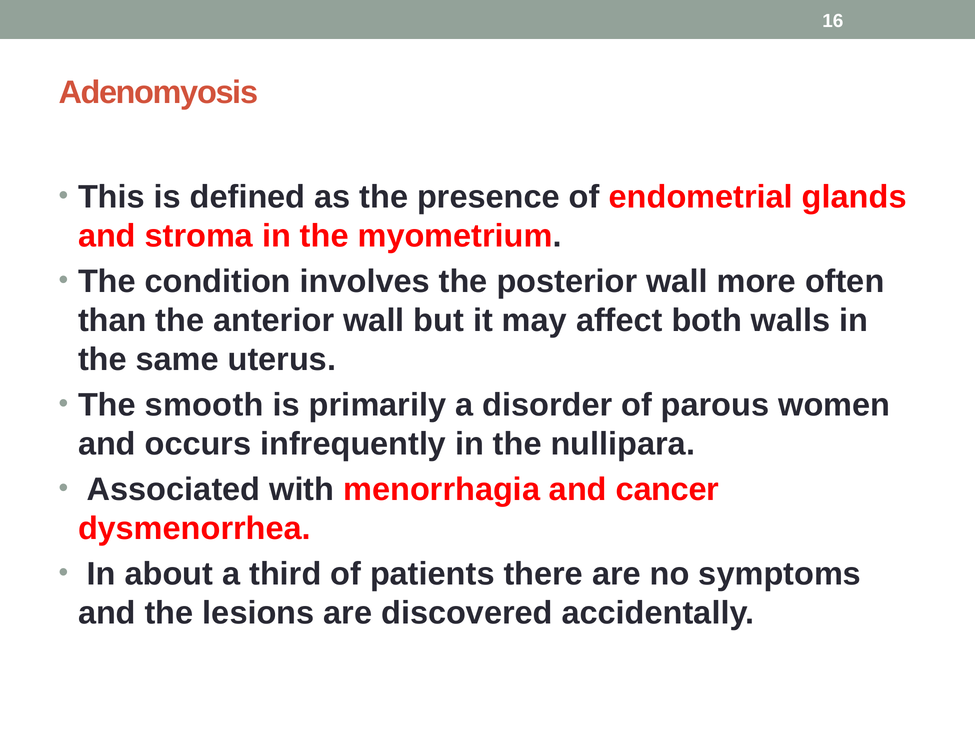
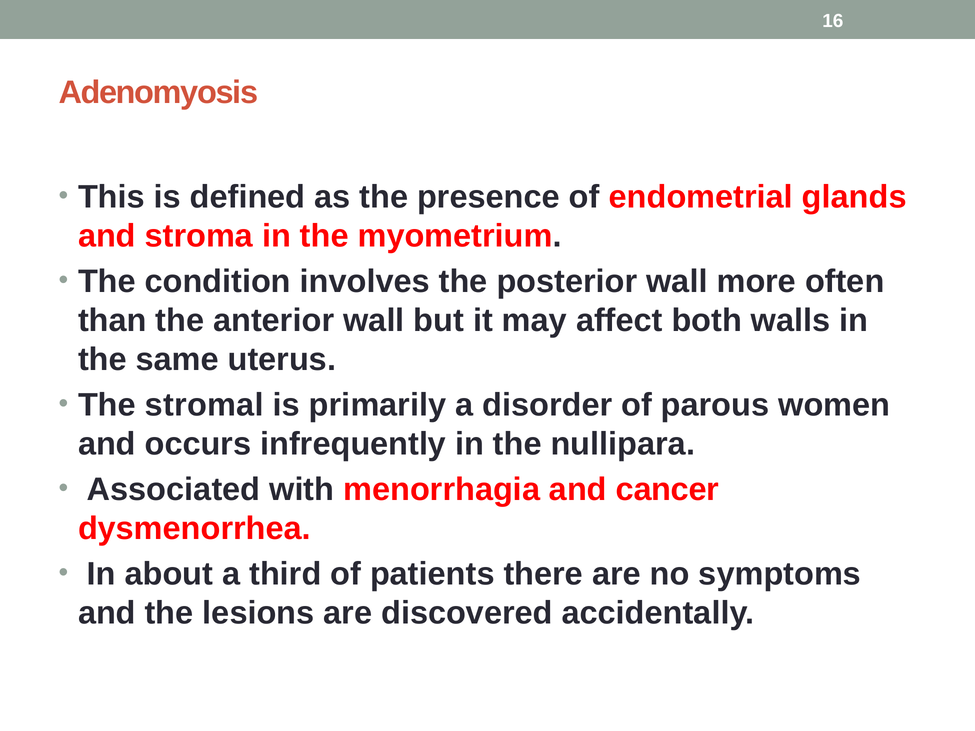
smooth: smooth -> stromal (204, 405)
